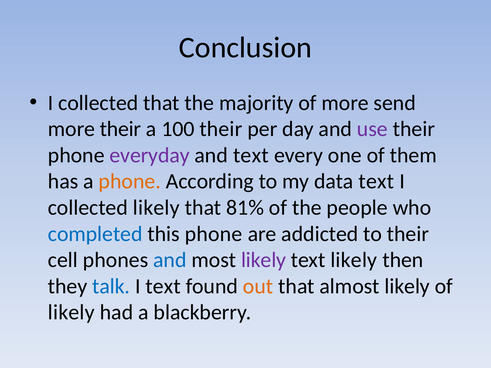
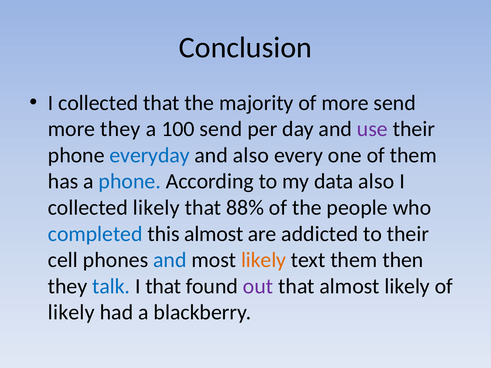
more their: their -> they (120, 129)
100 their: their -> send (221, 129)
everyday colour: purple -> blue (150, 155)
and text: text -> also (251, 155)
phone colour: orange -> blue (130, 182)
data text: text -> also (376, 182)
81%: 81% -> 88% (245, 208)
this phone: phone -> almost (214, 234)
likely colour: purple -> orange (264, 260)
text likely: likely -> them (354, 260)
I text: text -> that (163, 286)
out colour: orange -> purple (258, 286)
